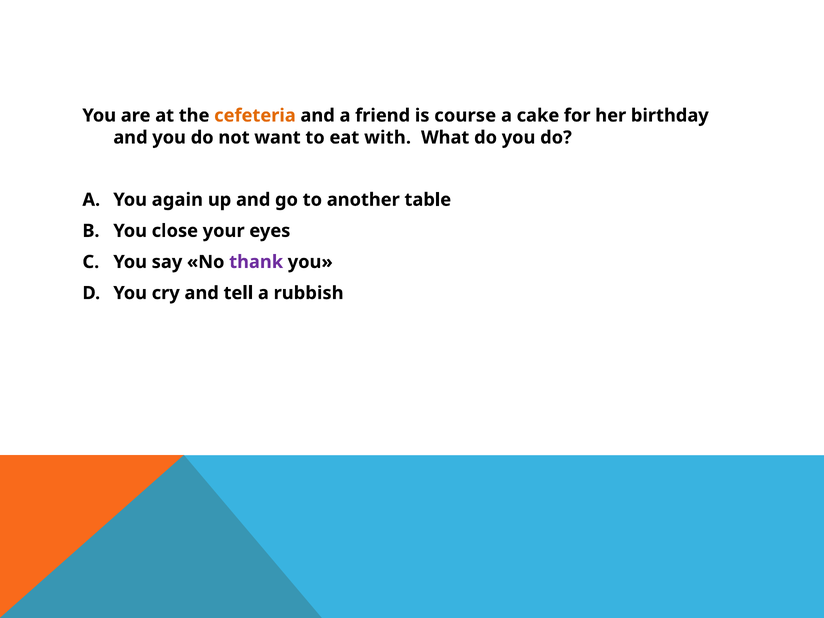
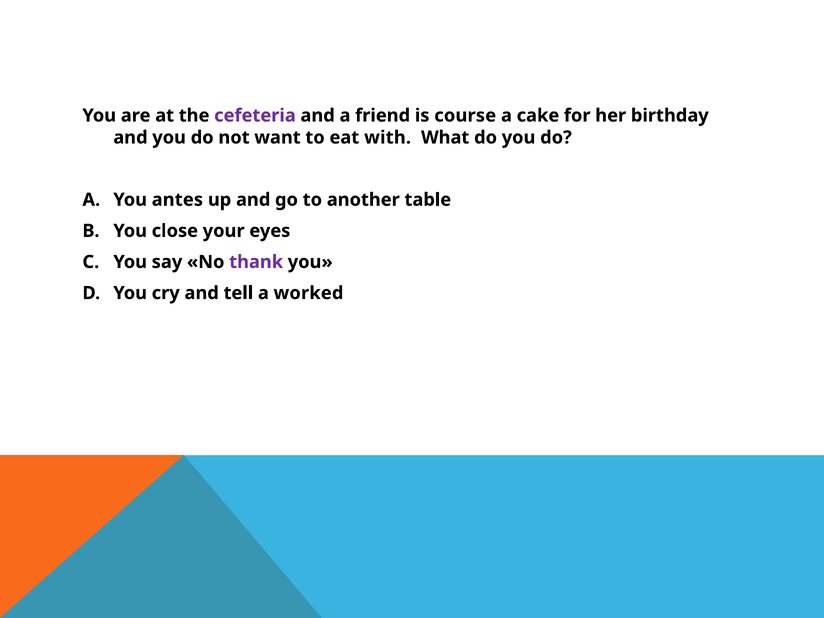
cefeteria colour: orange -> purple (255, 116)
again: again -> antes (177, 200)
rubbish: rubbish -> worked (309, 293)
